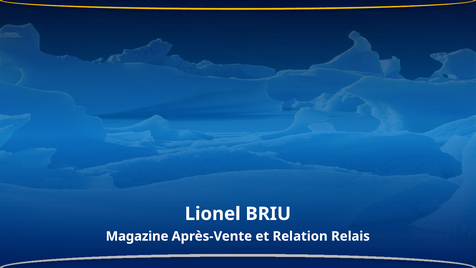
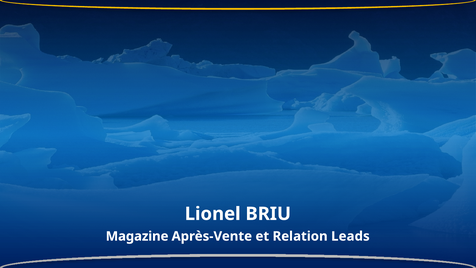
Relais: Relais -> Leads (350, 236)
